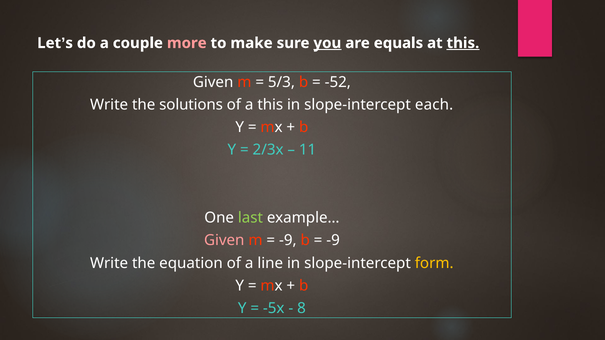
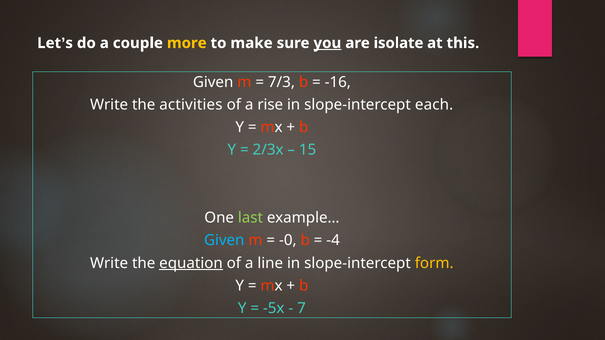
more colour: pink -> yellow (187, 43)
equals: equals -> isolate (399, 43)
this underline: present -> none (463, 43)
5/3: 5/3 -> 7/3 (281, 82)
-52: -52 -> -16 (338, 82)
solutions: solutions -> activities (191, 105)
a this: this -> rise (270, 105)
11: 11 -> 15 (308, 150)
Given colour: pink -> light blue (224, 241)
-9: -9 -> -0 (288, 241)
-9: -9 -> -4 (333, 241)
equation underline: none -> present (191, 263)
8: 8 -> 7 (302, 309)
